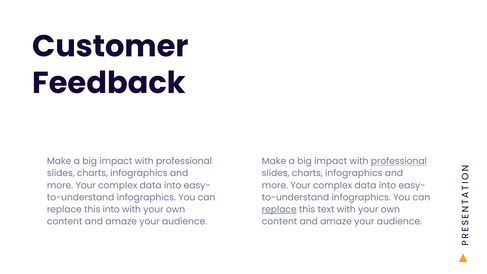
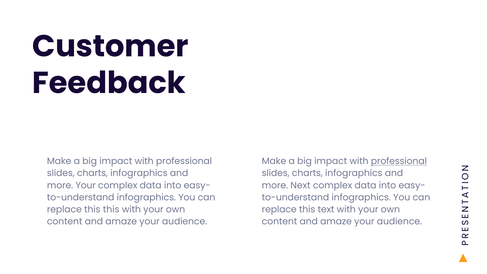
Your: Your -> Next (300, 185)
this into: into -> this (111, 209)
replace underline: present -> none (279, 209)
